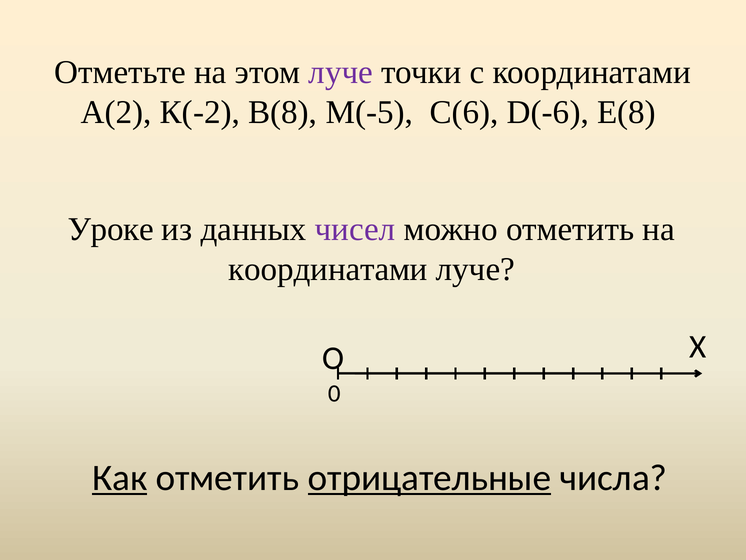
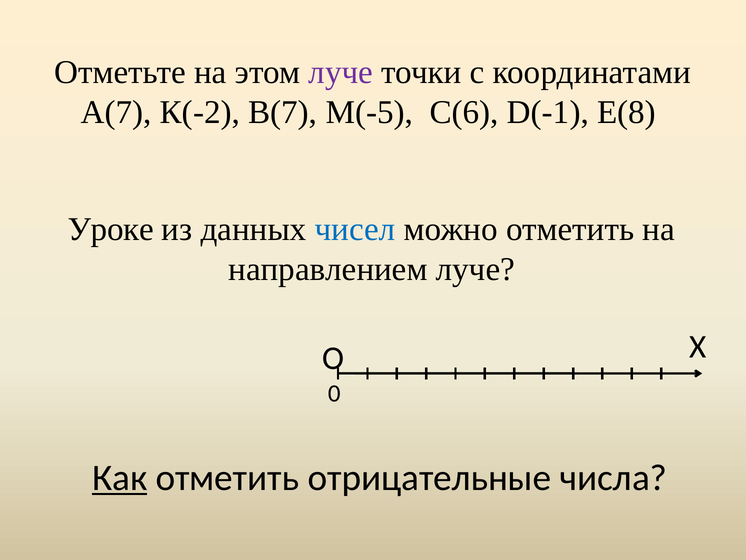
А(2: А(2 -> А(7 (116, 112)
В(8: В(8 -> В(7 (283, 112)
D(-6: D(-6 -> D(-1 (548, 112)
чисел colour: purple -> blue (355, 229)
координатами: координатами -> направлением (328, 269)
отрицательные underline: present -> none (430, 477)
